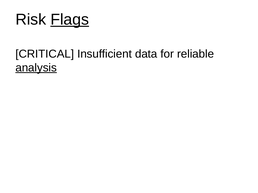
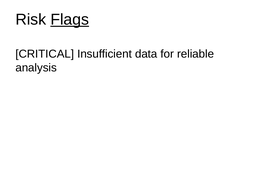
analysis underline: present -> none (36, 68)
